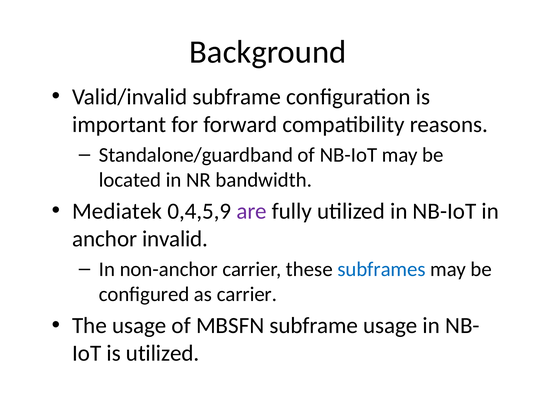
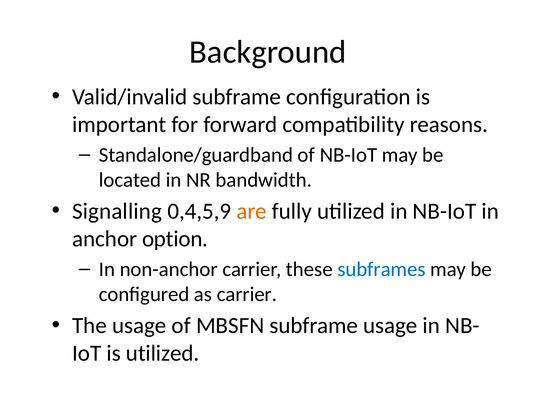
Mediatek: Mediatek -> Signalling (117, 211)
are colour: purple -> orange (252, 211)
invalid: invalid -> option (175, 239)
